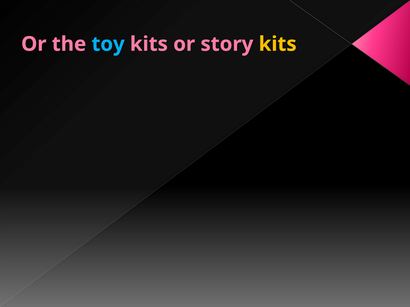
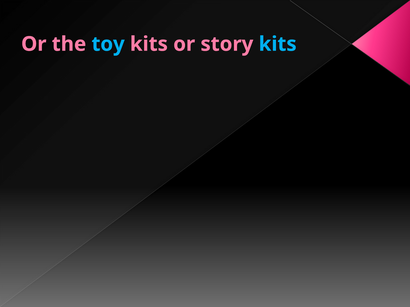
kits colour: yellow -> light blue (278, 44)
